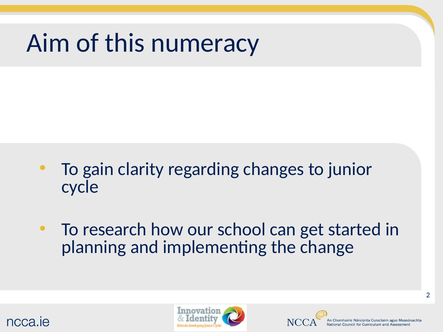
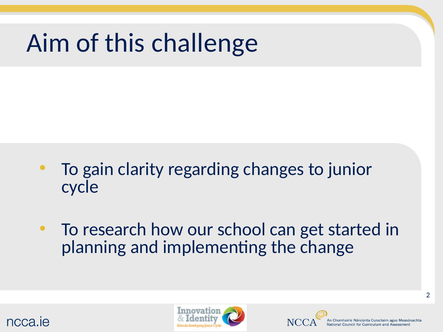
numeracy: numeracy -> challenge (205, 43)
